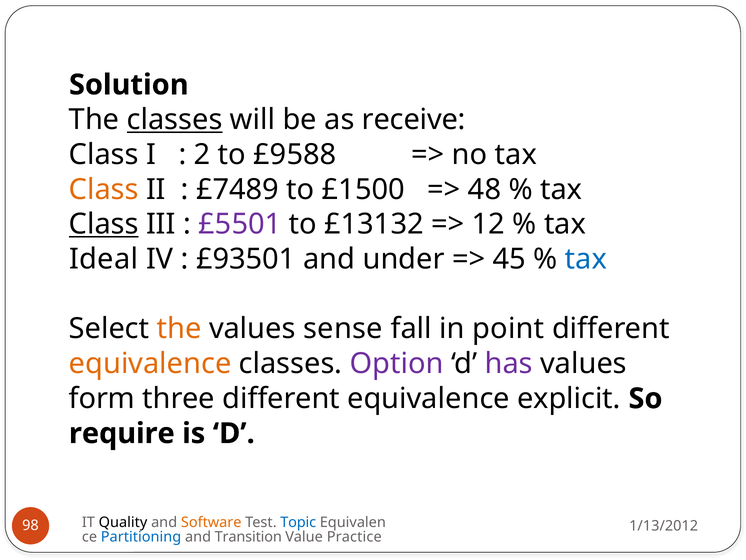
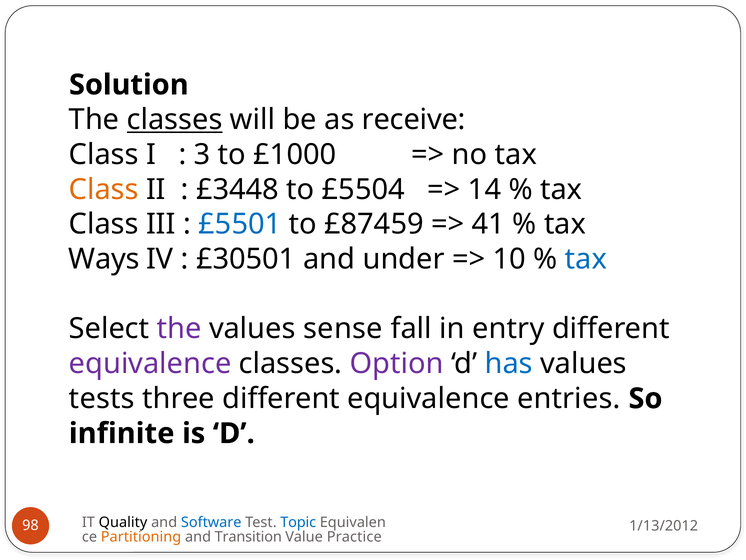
2: 2 -> 3 (202, 154)
£9588: £9588 -> £1000 (295, 154)
£7489: £7489 -> £3448 (238, 189)
£1500: £1500 -> £5504 (363, 189)
48: 48 -> 14 (485, 189)
Class underline: present -> none (104, 224)
£5501 colour: purple -> blue (240, 224)
£13132: £13132 -> £87459 (374, 224)
12: 12 -> 41 (488, 224)
Ideal: Ideal -> Ways (104, 259)
£93501: £93501 -> £30501 (246, 259)
45: 45 -> 10 (509, 259)
the colour: orange -> purple (179, 329)
point: point -> entry (508, 329)
equivalence colour: orange -> purple (150, 363)
has colour: purple -> blue (509, 363)
form: form -> tests (102, 398)
explicit: explicit -> entries (569, 398)
require: require -> infinite (122, 433)
Software colour: orange -> blue (211, 522)
Partitioning colour: blue -> orange (141, 537)
